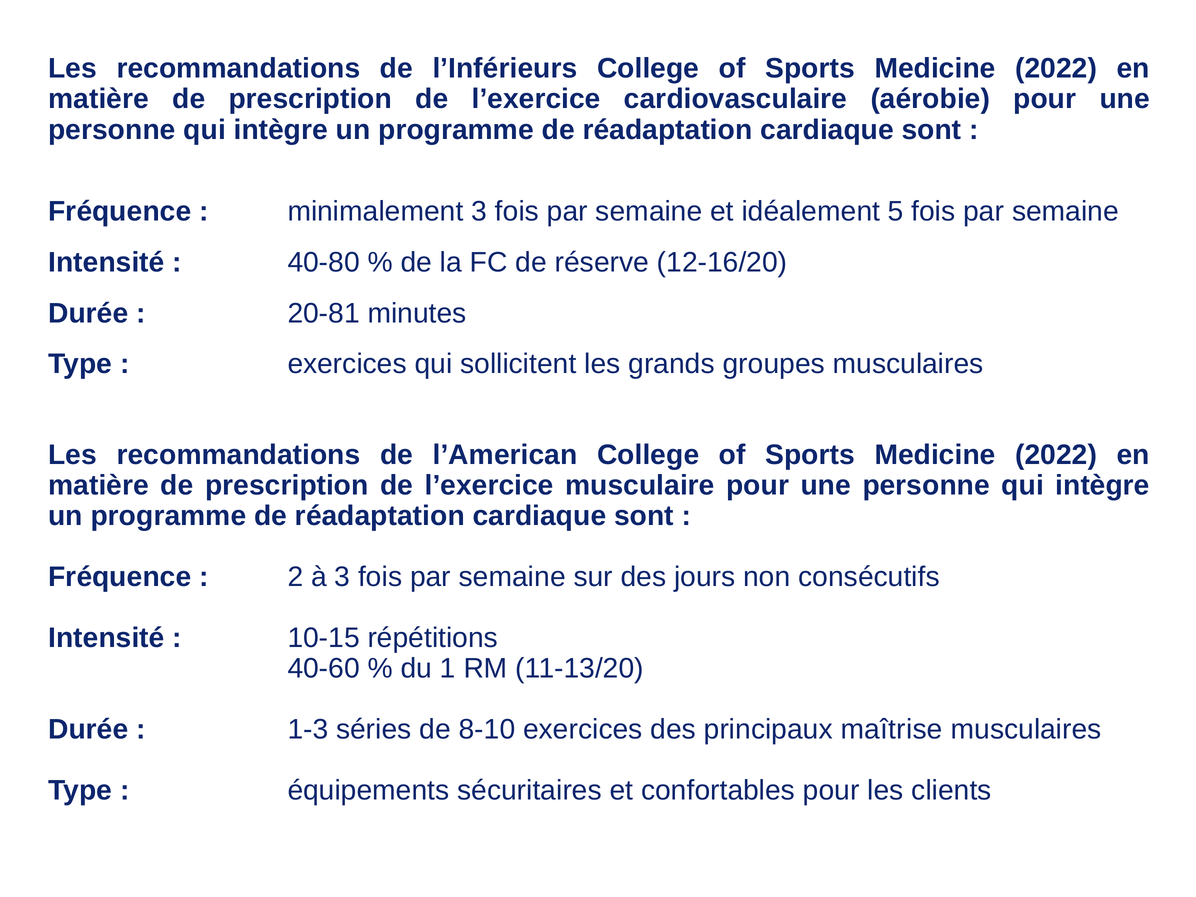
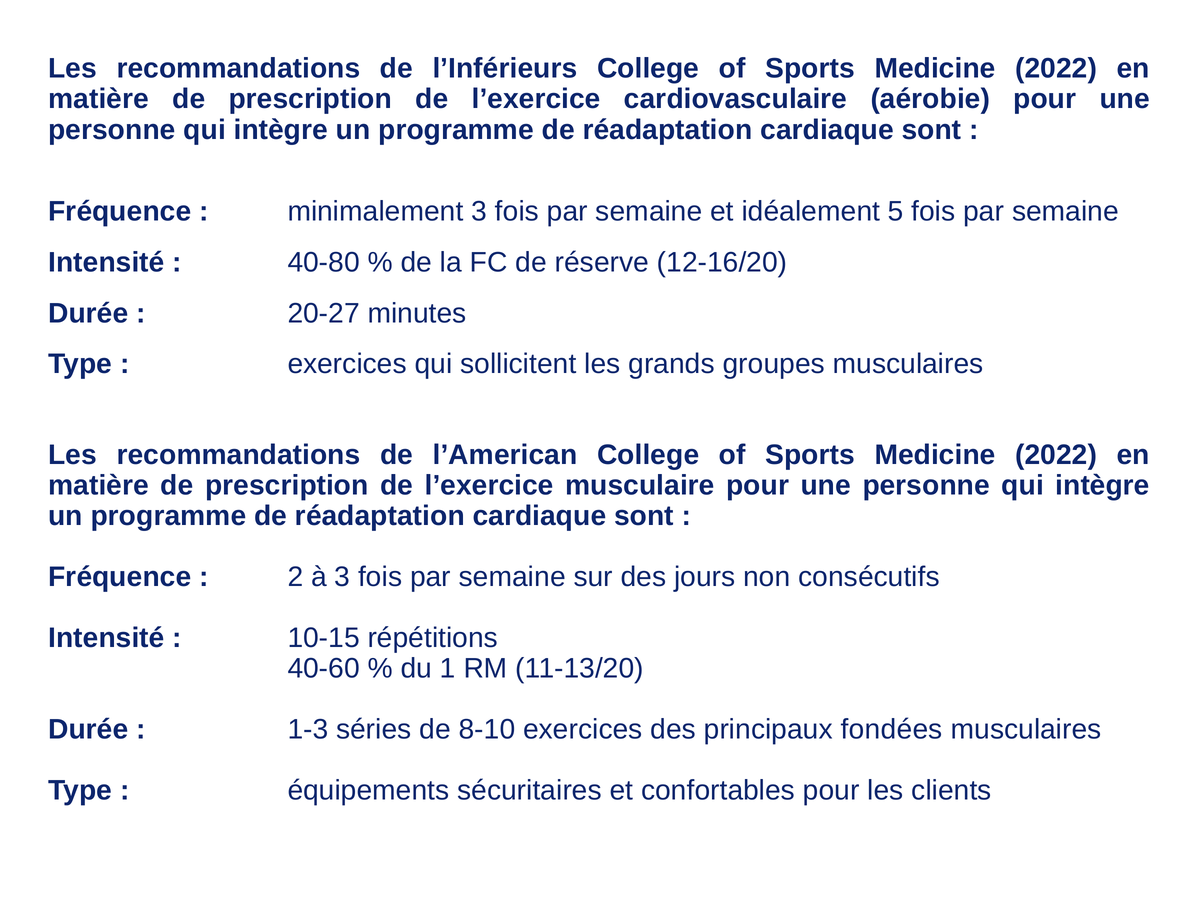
20-81: 20-81 -> 20-27 (324, 313)
maîtrise: maîtrise -> fondées (892, 730)
